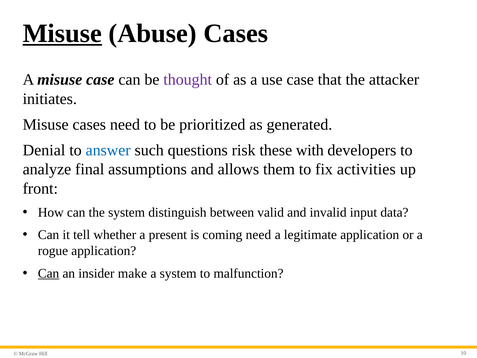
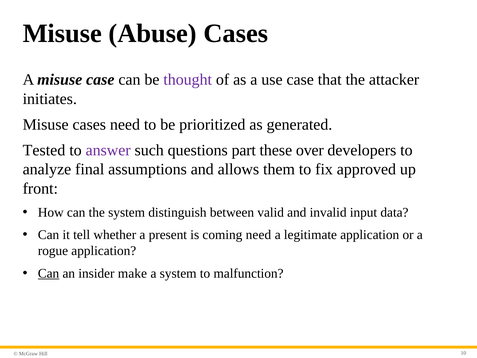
Misuse underline: present -> none (62, 33)
Denial: Denial -> Tested (44, 150)
answer colour: blue -> purple (108, 150)
risk: risk -> part (244, 150)
with: with -> over (310, 150)
activities: activities -> approved (366, 169)
